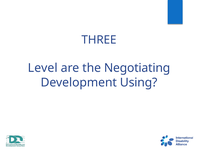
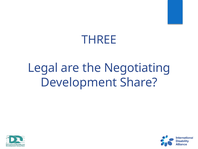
Level: Level -> Legal (43, 68)
Using: Using -> Share (139, 82)
